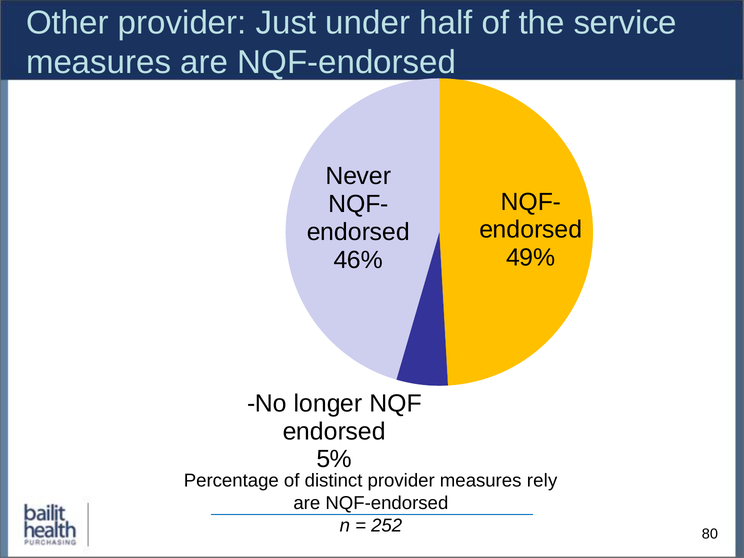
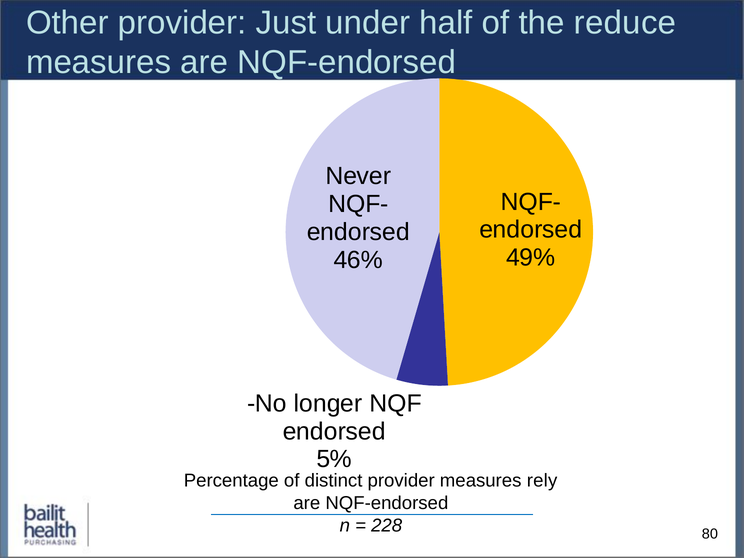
service: service -> reduce (625, 23)
252: 252 -> 228 (387, 525)
